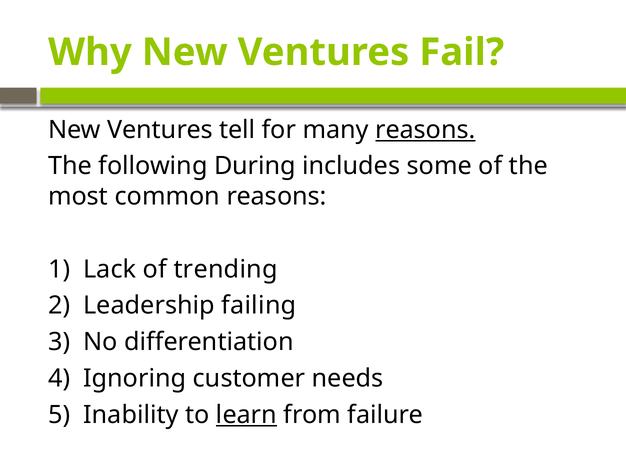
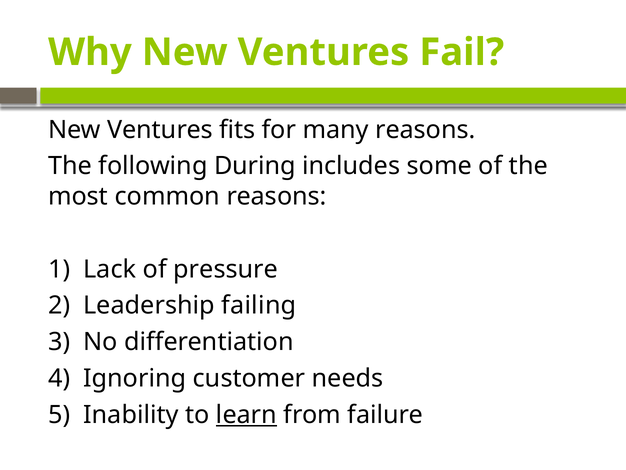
tell: tell -> fits (237, 130)
reasons underline: present -> none (425, 130)
trending: trending -> pressure (226, 269)
